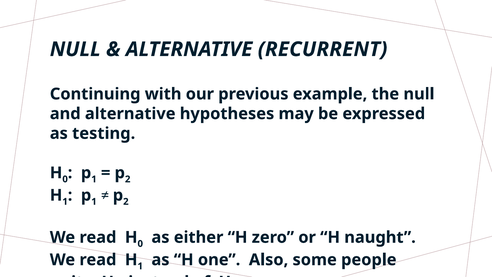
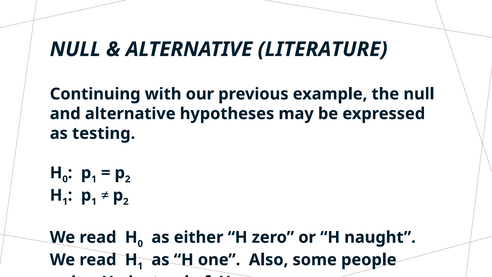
RECURRENT: RECURRENT -> LITERATURE (323, 49)
